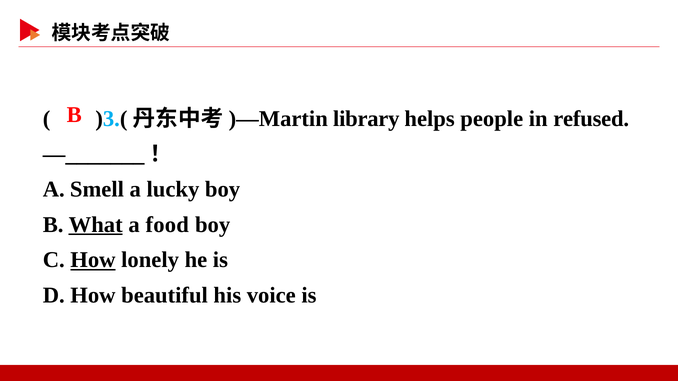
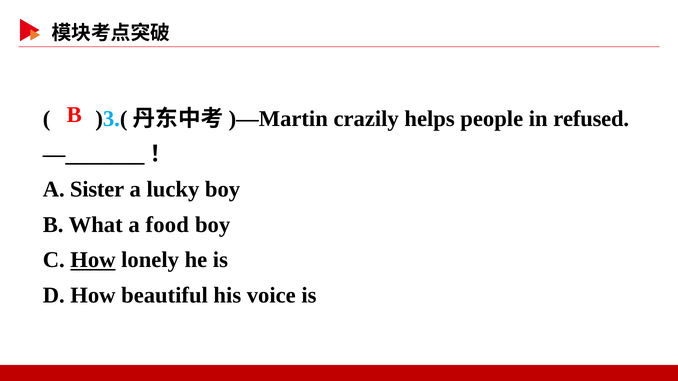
library: library -> crazily (366, 119)
Smell: Smell -> Sister (97, 190)
What underline: present -> none (96, 225)
